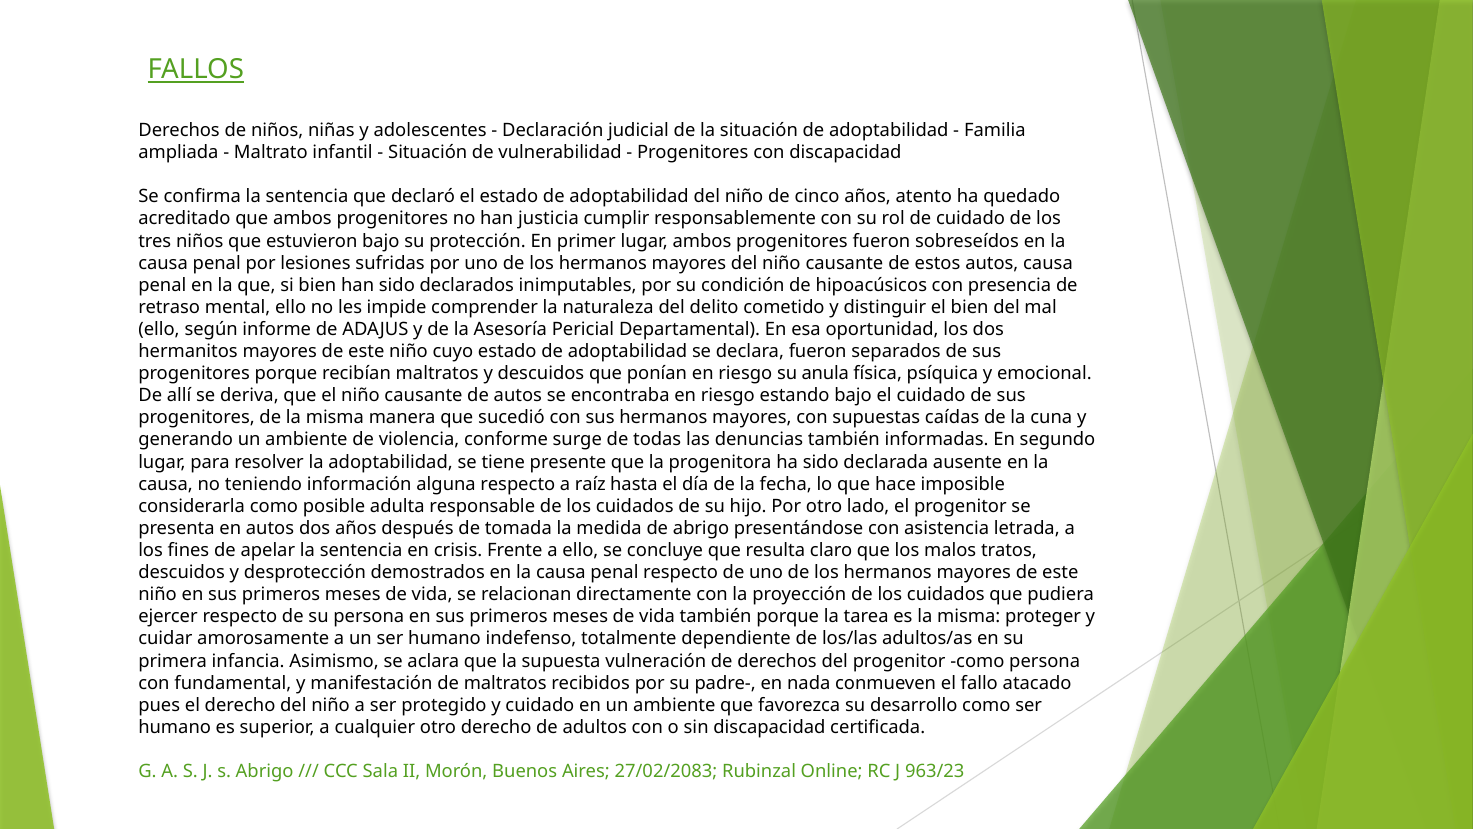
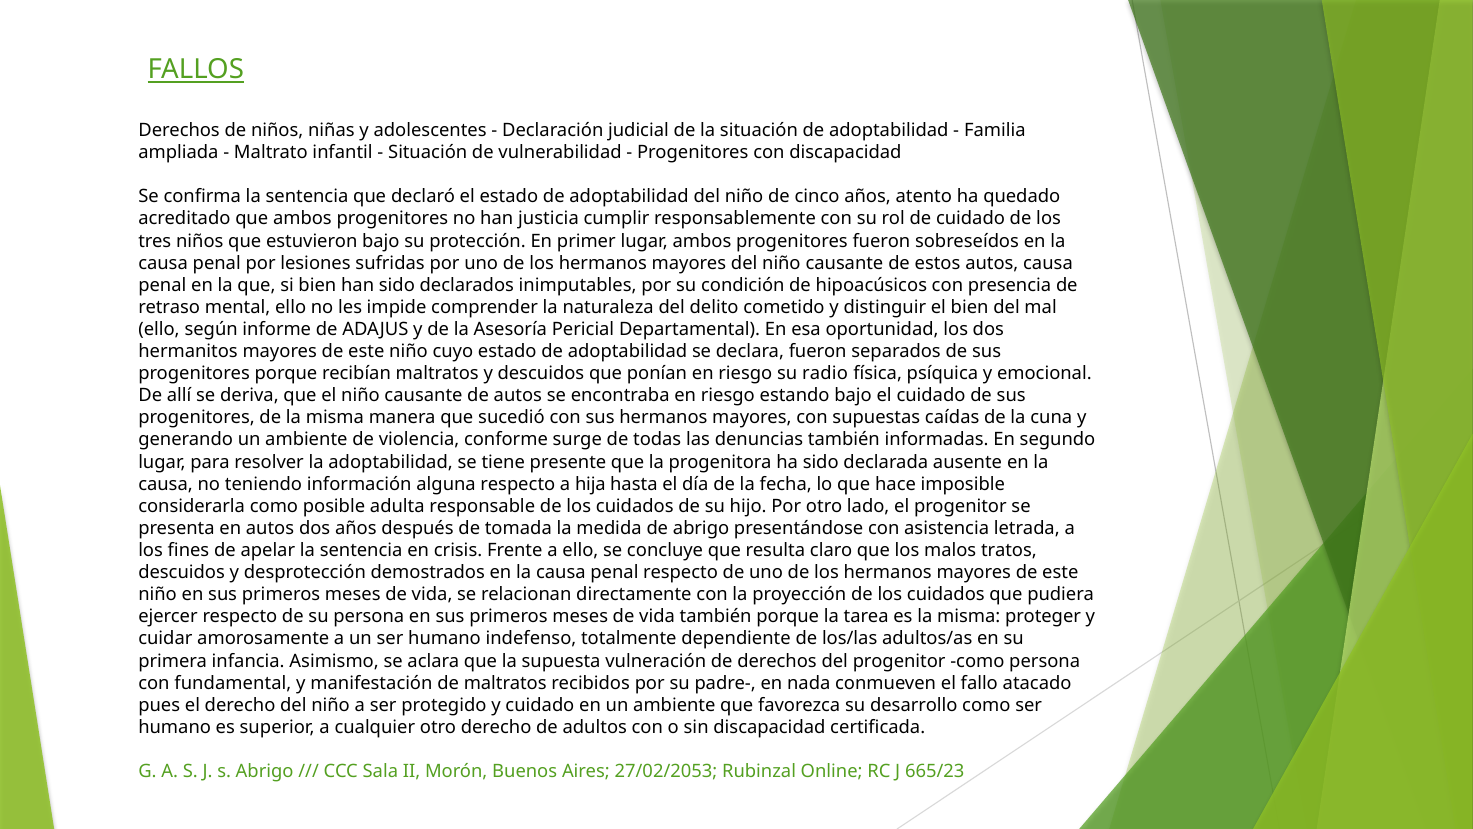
anula: anula -> radio (825, 373)
raíz: raíz -> hija (590, 484)
27/02/2083: 27/02/2083 -> 27/02/2053 (666, 771)
963/23: 963/23 -> 665/23 (935, 771)
